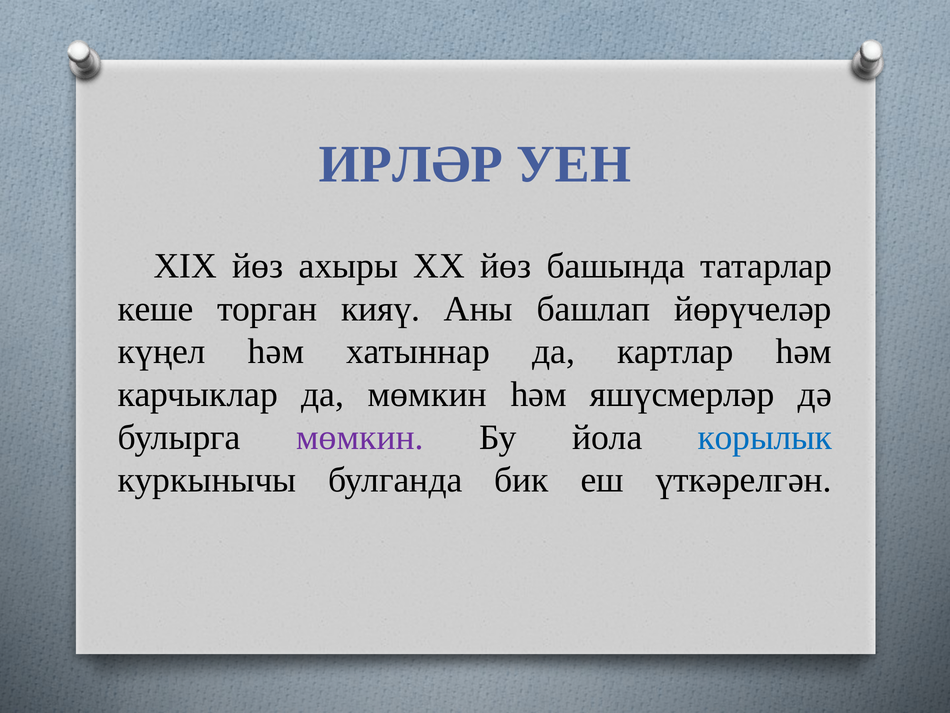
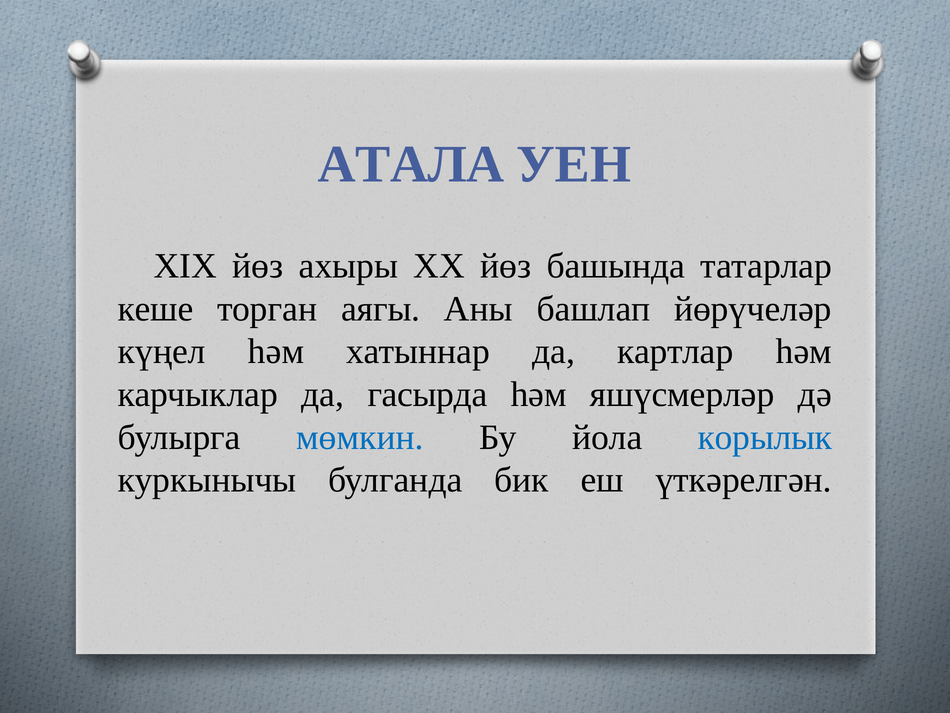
ИРЛӘР: ИРЛӘР -> АТАЛА (411, 164)
кияү: кияү -> аягы (381, 309)
да мөмкин: мөмкин -> гасырда (428, 394)
мөмкин colour: purple -> blue (360, 437)
